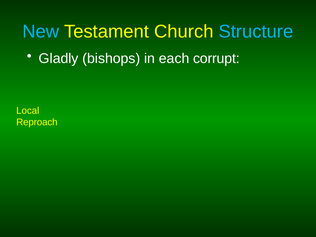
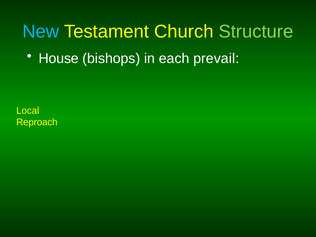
Structure colour: light blue -> light green (256, 32)
Gladly: Gladly -> House (59, 58)
corrupt: corrupt -> prevail (216, 58)
